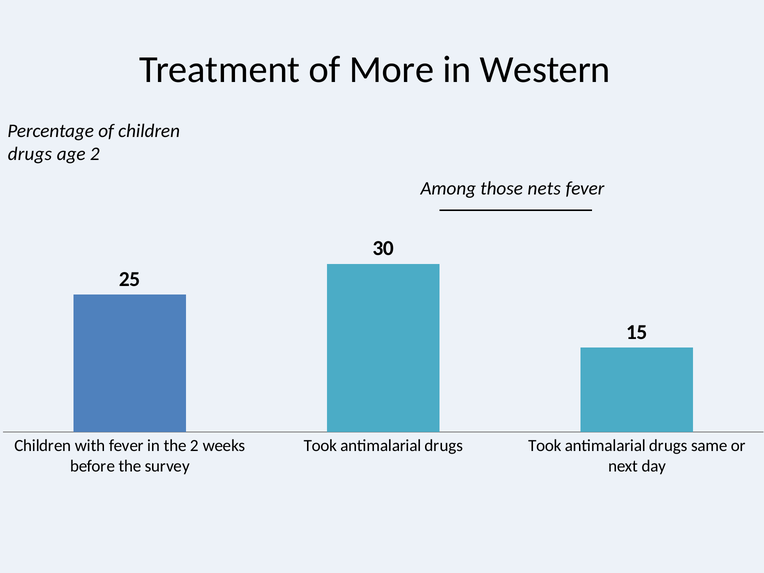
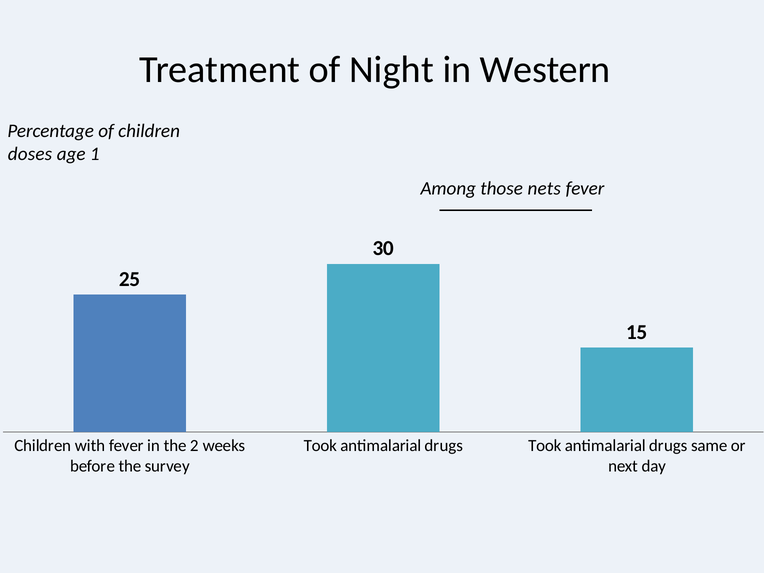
More: More -> Night (391, 70)
drugs: drugs -> doses (30, 154)
age 2: 2 -> 1 (95, 154)
